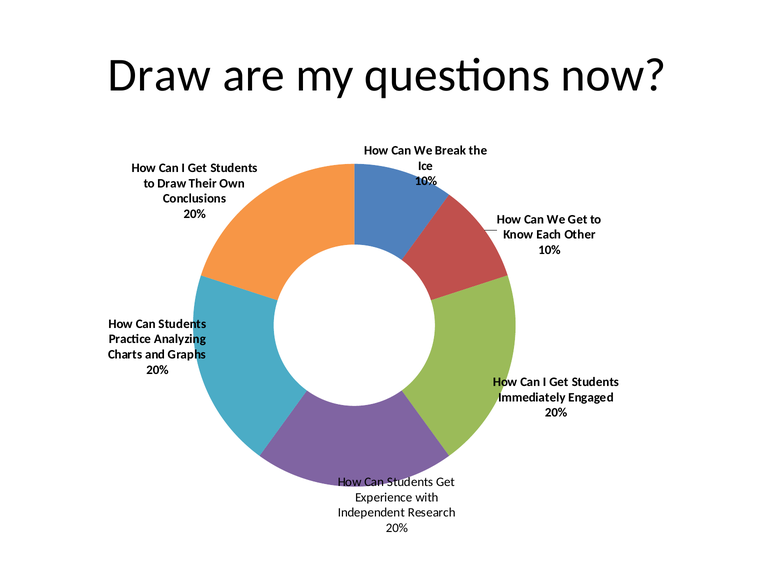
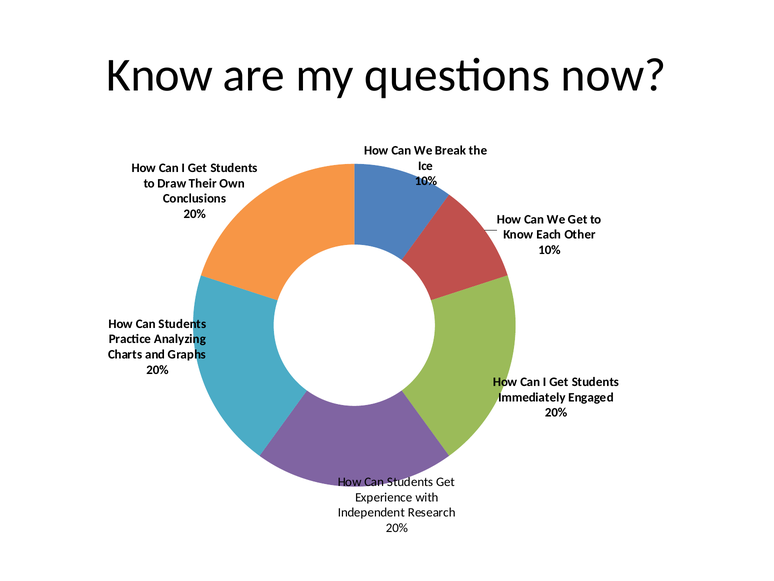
Draw: Draw -> Know (160, 75)
